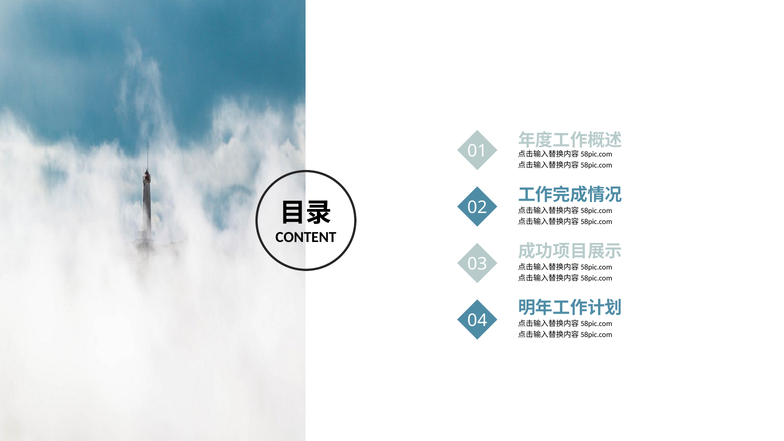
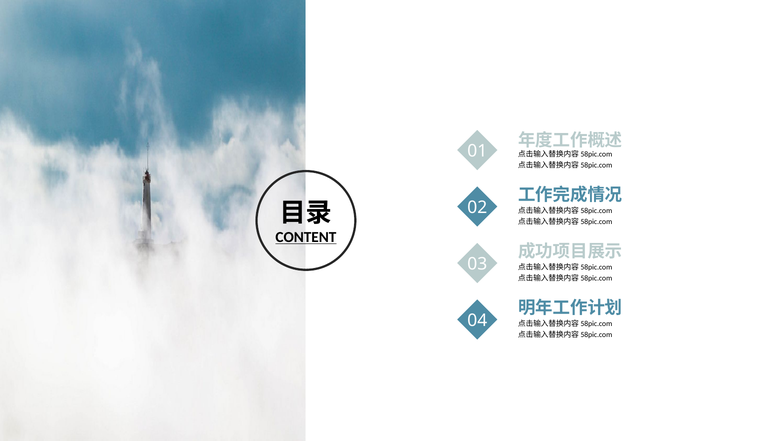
CONTENT underline: none -> present (306, 237)
